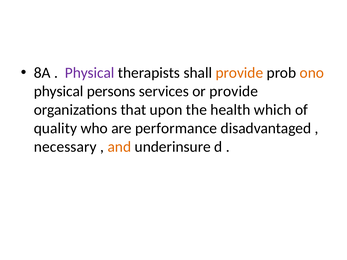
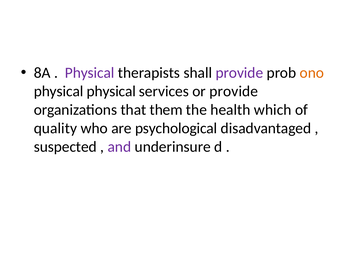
provide colour: orange -> purple (239, 73)
physical persons: persons -> physical (111, 91)
upon: upon -> them (166, 110)
performance: performance -> psychological (176, 128)
necessary: necessary -> suspected (65, 147)
and colour: orange -> purple (119, 147)
